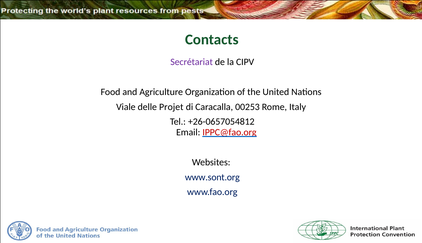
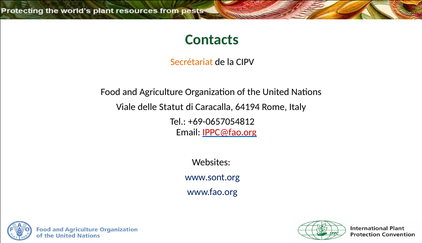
Secrétariat colour: purple -> orange (192, 62)
Projet: Projet -> Statut (171, 107)
00253: 00253 -> 64194 (247, 107)
+26-0657054812: +26-0657054812 -> +69-0657054812 (221, 122)
